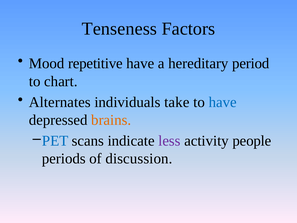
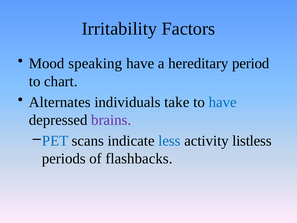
Tenseness: Tenseness -> Irritability (119, 29)
repetitive: repetitive -> speaking (95, 63)
brains colour: orange -> purple (111, 120)
less colour: purple -> blue (169, 141)
people: people -> listless (252, 141)
discussion: discussion -> flashbacks (139, 158)
